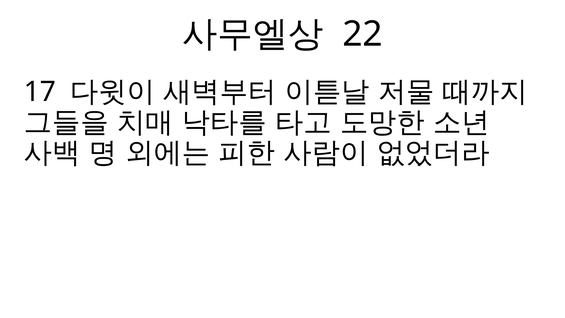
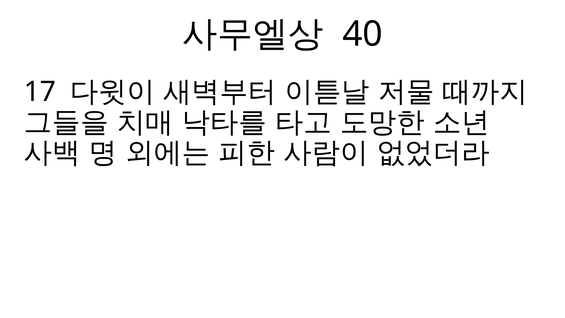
22: 22 -> 40 (363, 34)
